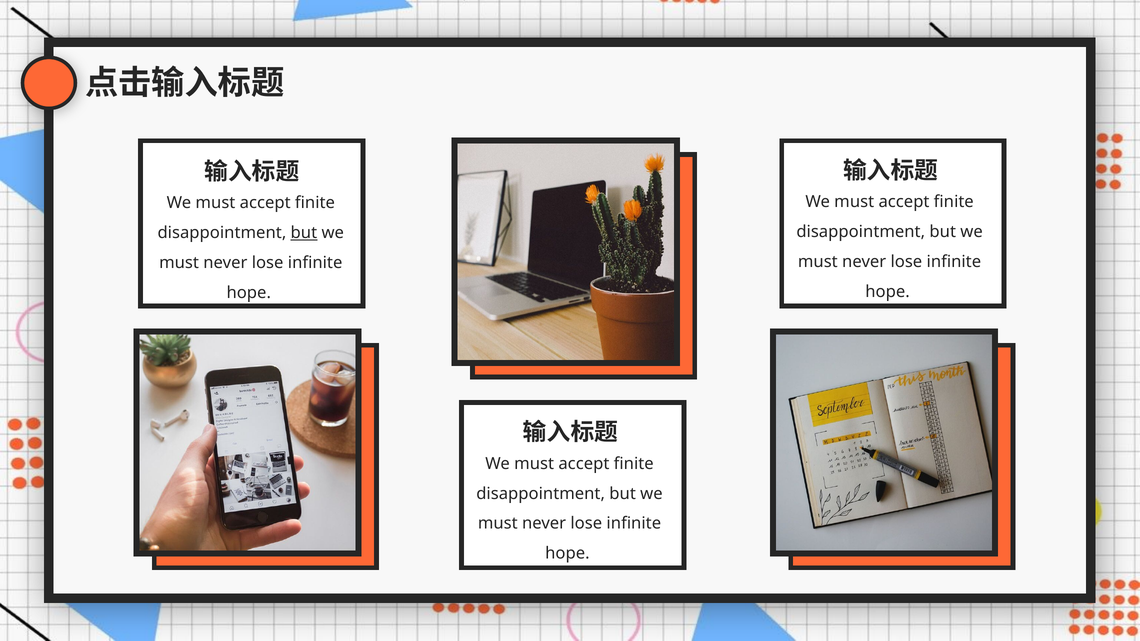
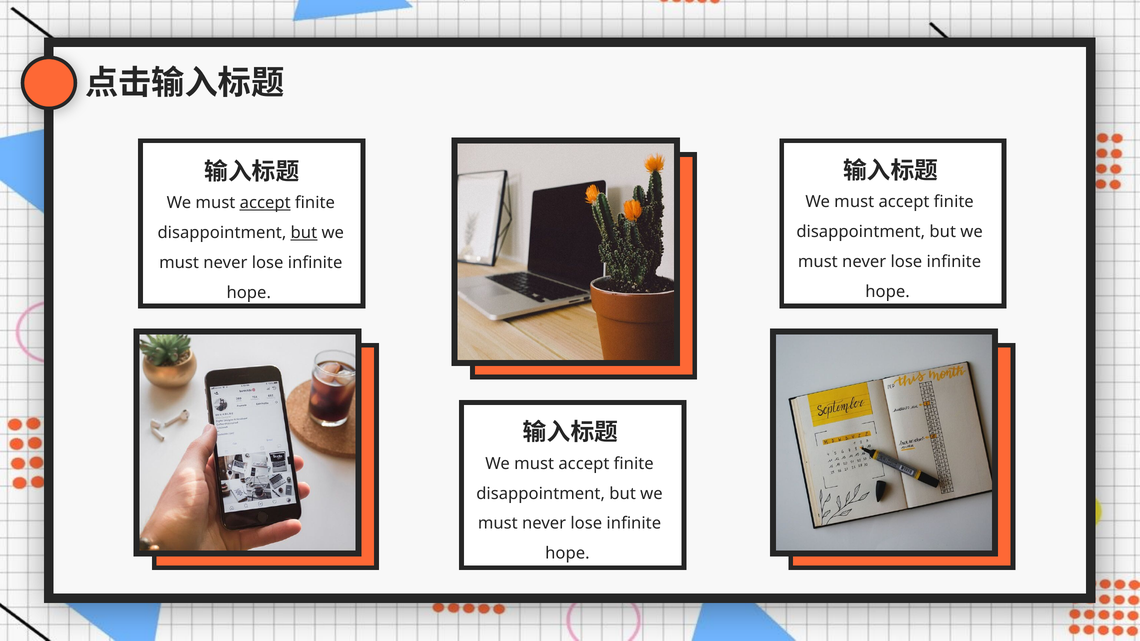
accept underline: none -> present (265, 203)
